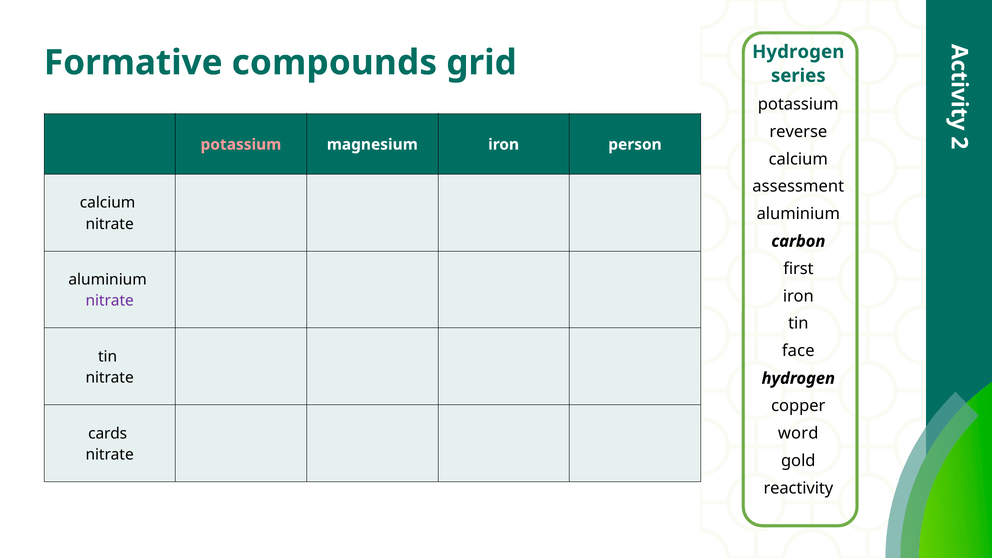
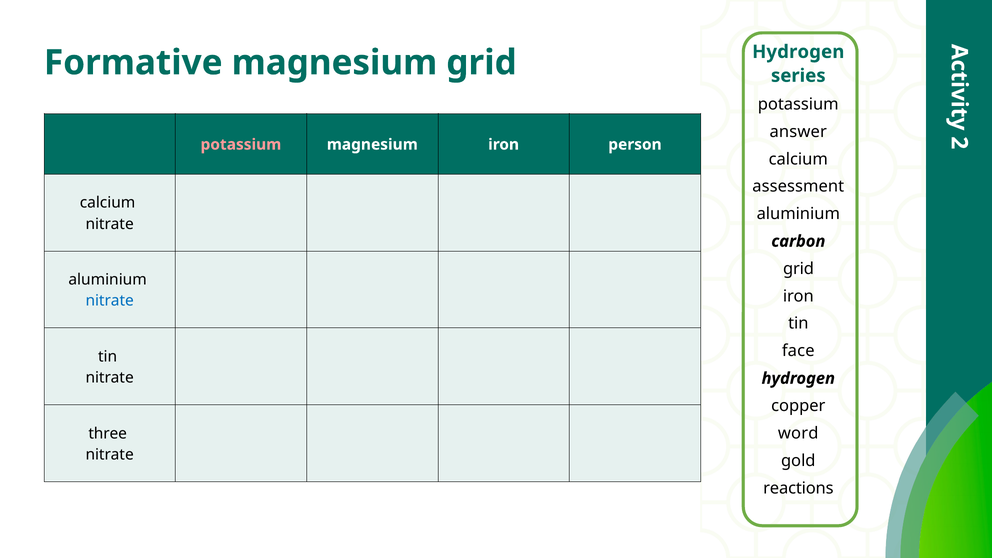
Formative compounds: compounds -> magnesium (334, 63)
reverse: reverse -> answer (798, 132)
first: first -> grid (798, 269)
nitrate colour: purple -> blue (110, 301)
cards: cards -> three (108, 434)
reactivity: reactivity -> reactions (798, 488)
